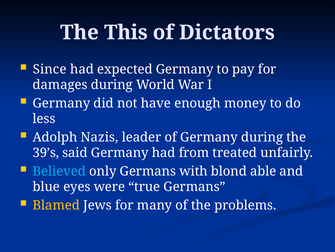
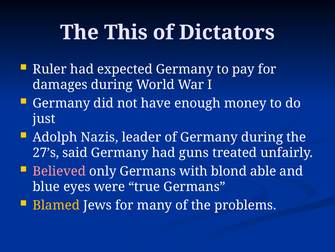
Since: Since -> Ruler (50, 69)
less: less -> just (44, 119)
39’s: 39’s -> 27’s (46, 152)
from: from -> guns (194, 152)
Believed colour: light blue -> pink (59, 171)
